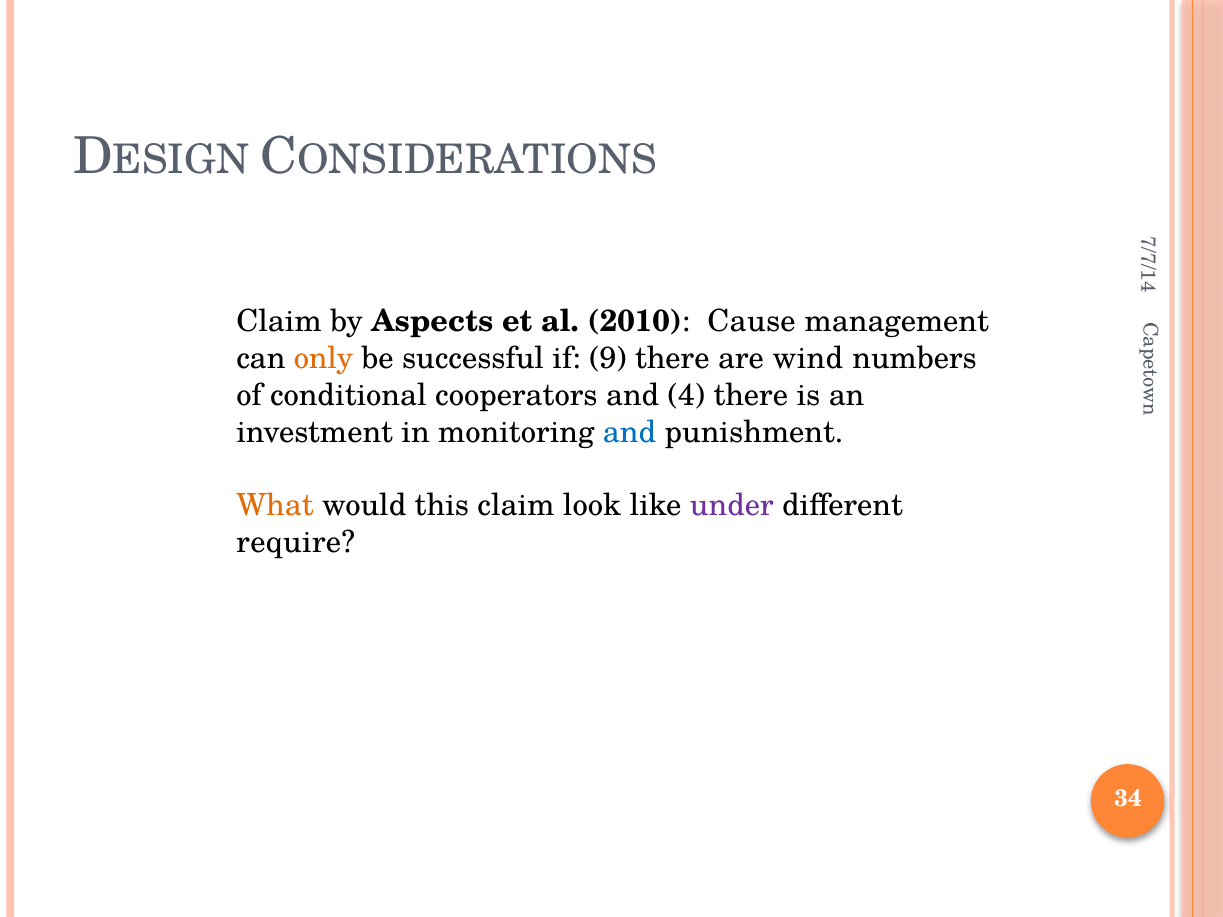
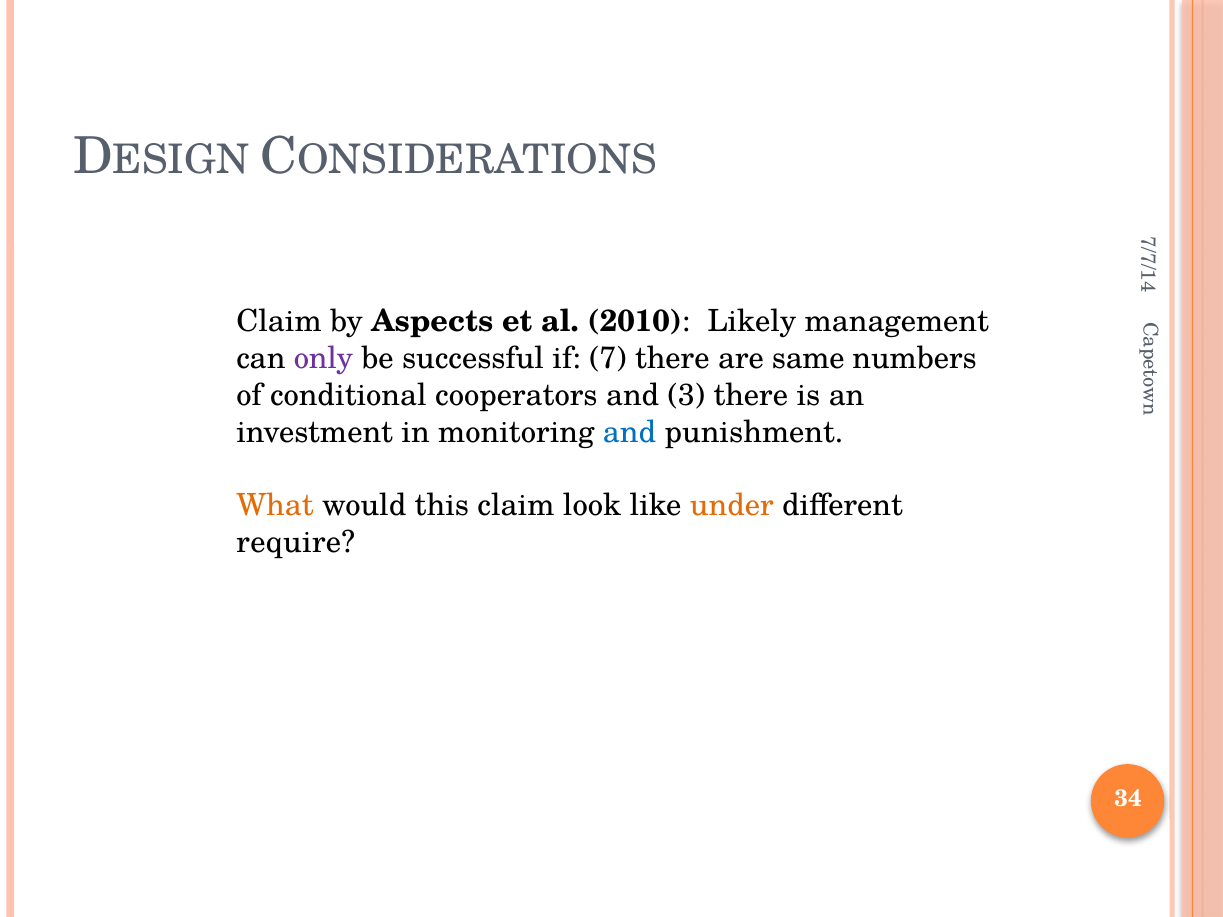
Cause: Cause -> Likely (752, 322)
only colour: orange -> purple (324, 359)
if 9: 9 -> 7 (608, 359)
wind: wind -> same (808, 359)
and 4: 4 -> 3 (686, 395)
under colour: purple -> orange (732, 505)
